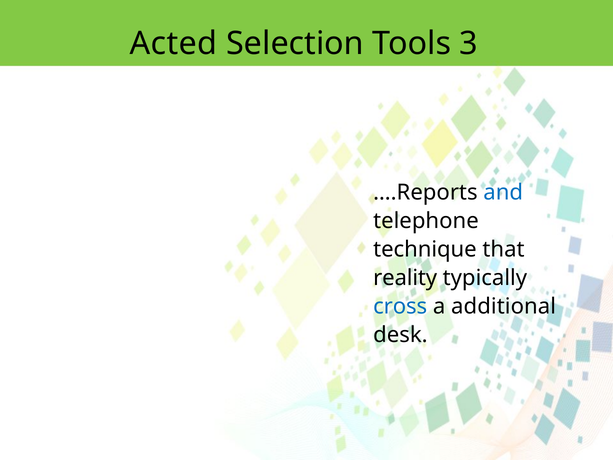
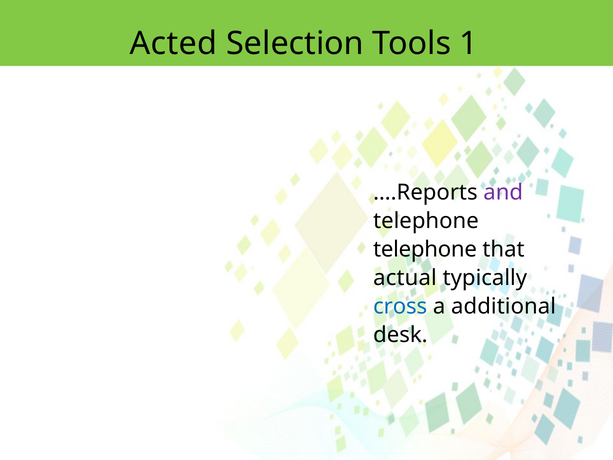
3: 3 -> 1 (469, 44)
and colour: blue -> purple (503, 193)
technique: technique -> telephone (425, 249)
reality: reality -> actual (405, 278)
